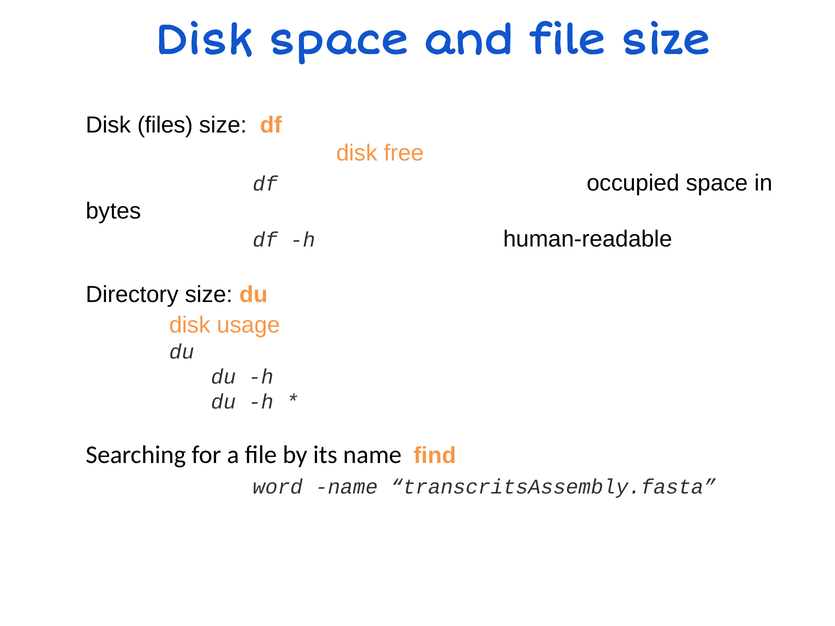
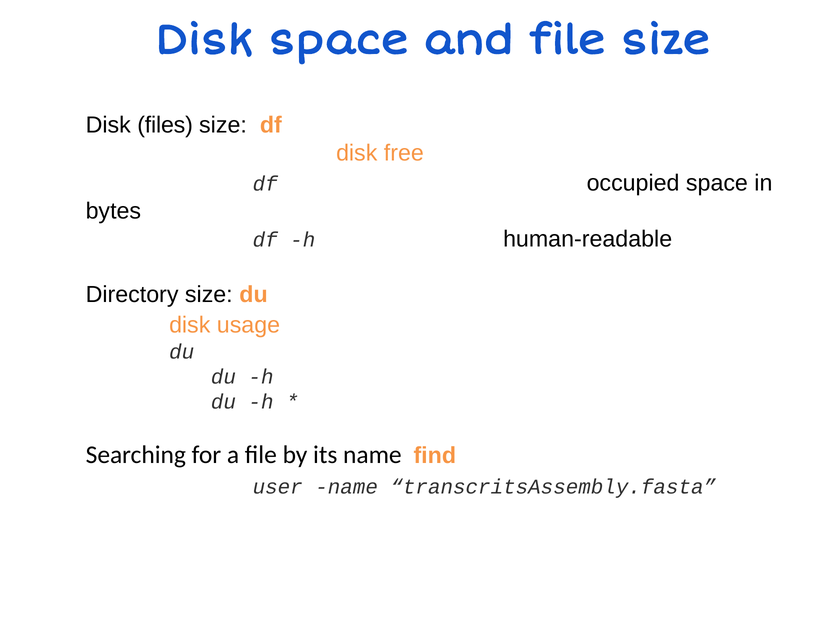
word: word -> user (278, 487)
